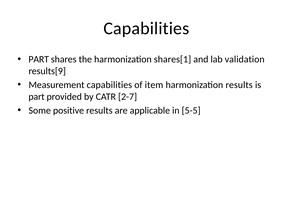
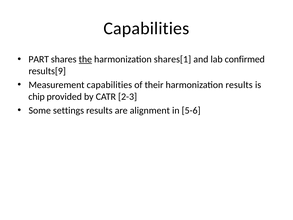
the underline: none -> present (85, 59)
validation: validation -> confirmed (245, 59)
item: item -> their (154, 85)
part: part -> chip (37, 96)
2-7: 2-7 -> 2-3 (128, 96)
positive: positive -> settings (69, 110)
applicable: applicable -> alignment (150, 110)
5-5: 5-5 -> 5-6 (191, 110)
